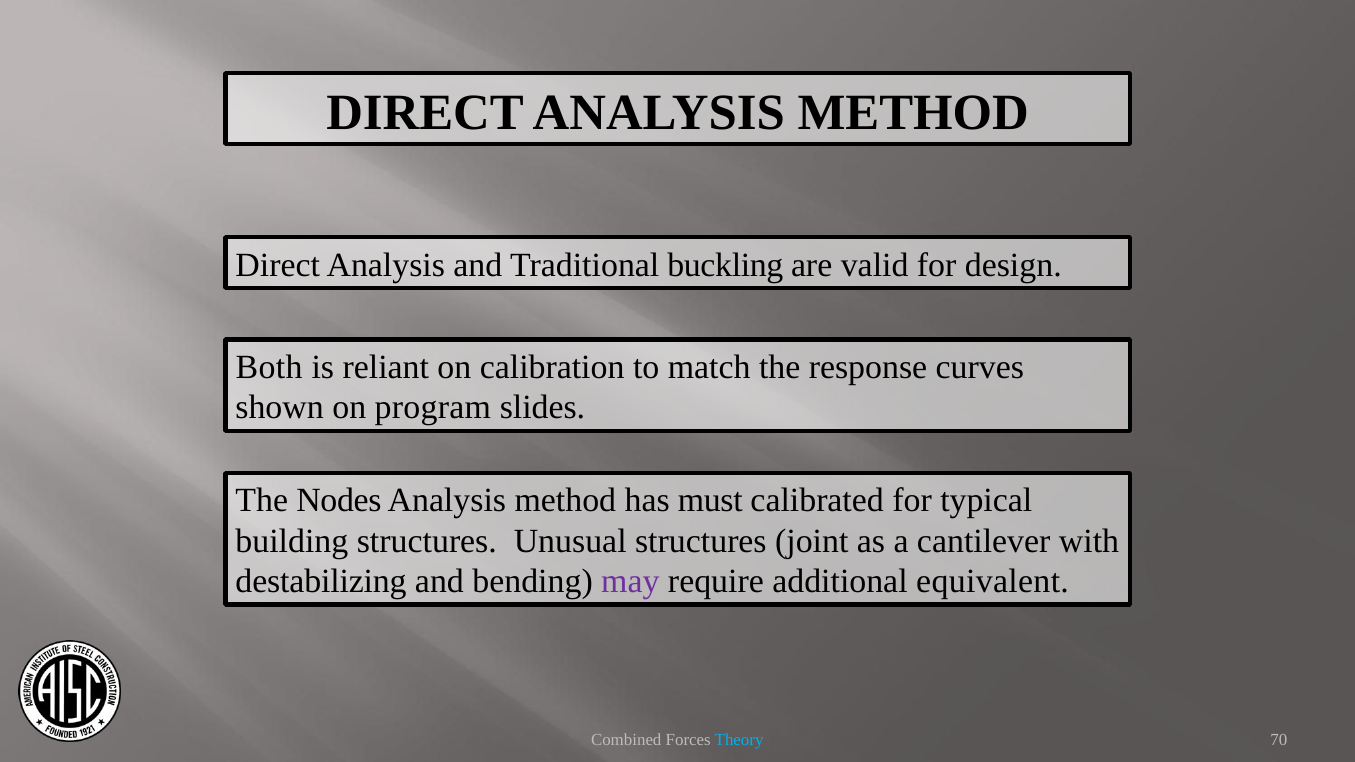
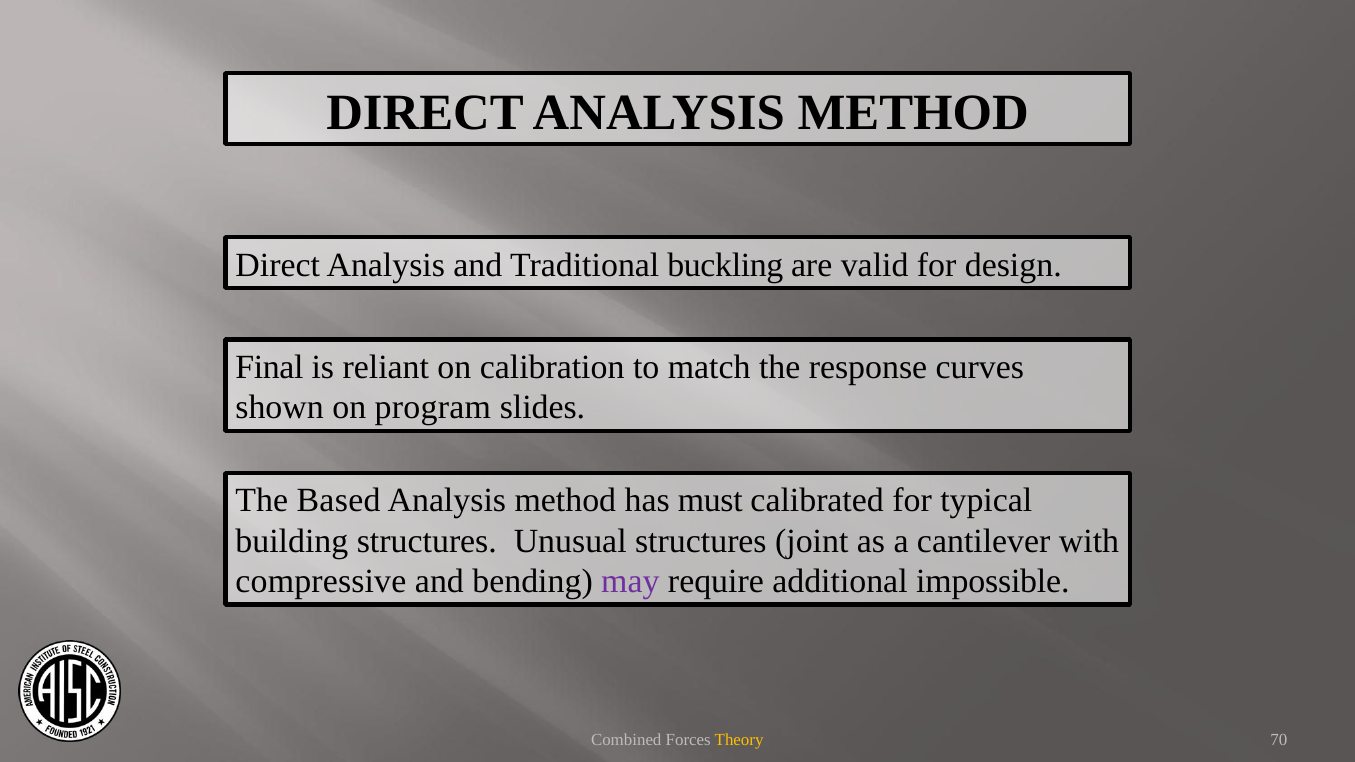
Both: Both -> Final (269, 367)
Nodes: Nodes -> Based (339, 500)
destabilizing: destabilizing -> compressive (321, 582)
equivalent: equivalent -> impossible (993, 582)
Theory colour: light blue -> yellow (739, 740)
